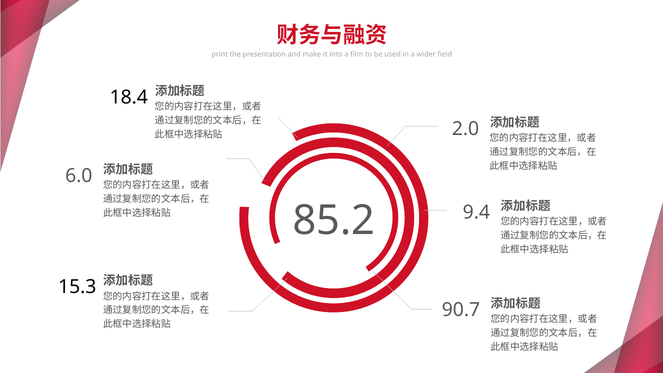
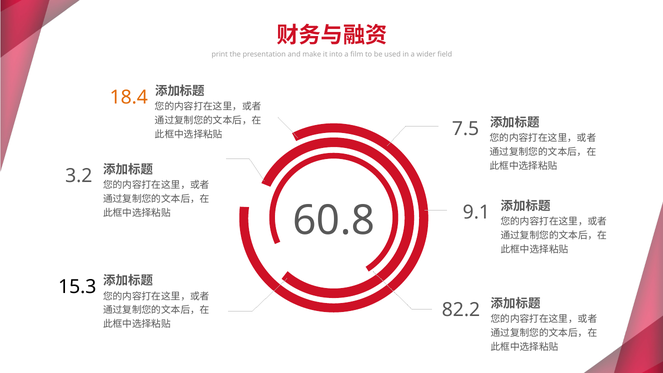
18.4 colour: black -> orange (129, 97)
2.0: 2.0 -> 7.5 (466, 129)
6.0: 6.0 -> 3.2 (79, 176)
9.4: 9.4 -> 9.1 (476, 212)
85.2: 85.2 -> 60.8 (334, 221)
90.7: 90.7 -> 82.2 (461, 310)
